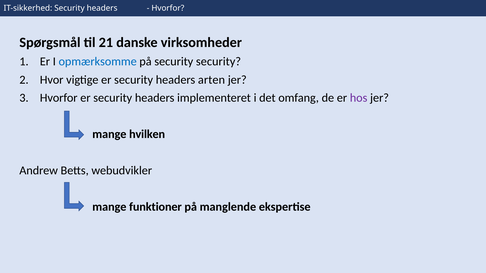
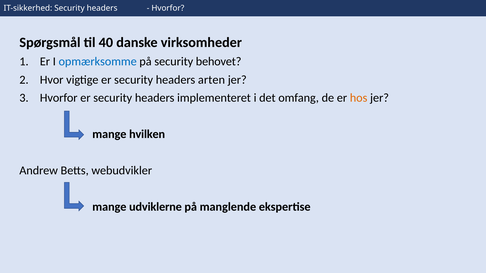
21: 21 -> 40 (106, 42)
security security: security -> behovet (219, 62)
hos colour: purple -> orange (359, 98)
funktioner: funktioner -> udviklerne (155, 207)
